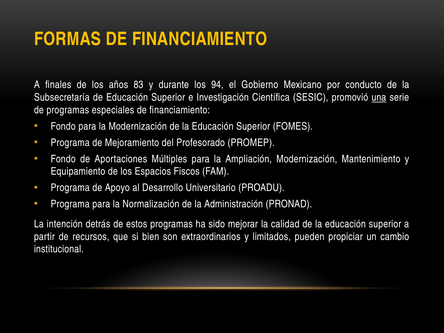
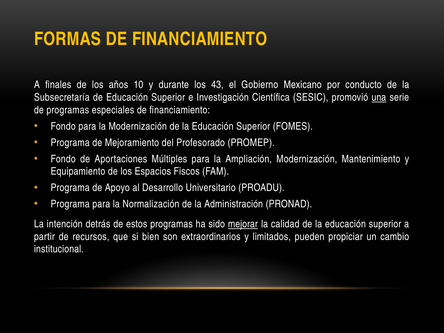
83: 83 -> 10 (138, 85)
94: 94 -> 43 (217, 85)
mejorar underline: none -> present (243, 224)
